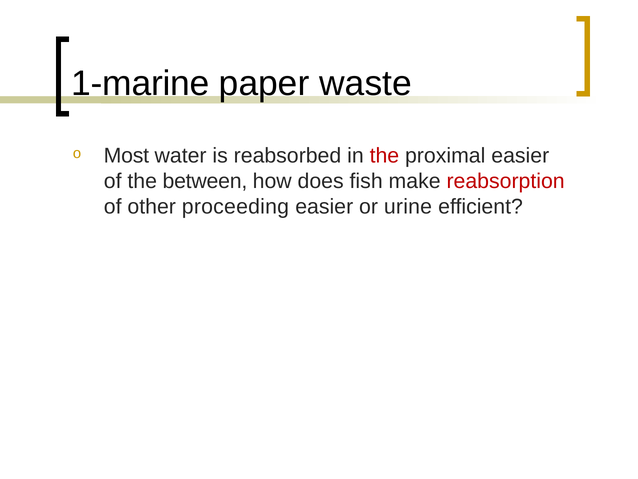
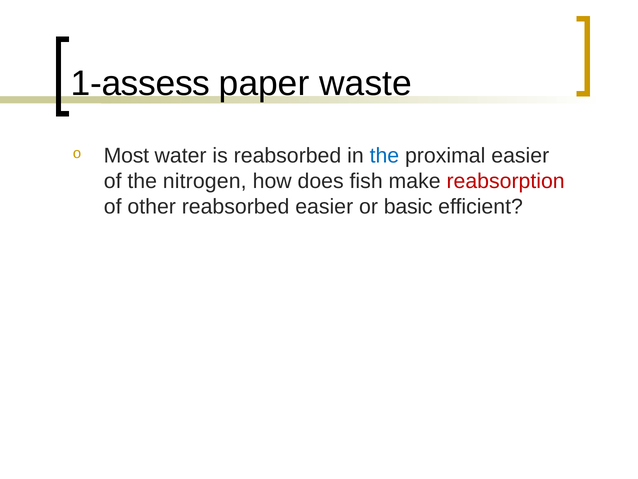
1-marine: 1-marine -> 1-assess (140, 83)
the colour: red -> blue (384, 156)
between: between -> nitrogen (205, 181)
other proceeding: proceeding -> reabsorbed (236, 207)
urine: urine -> basic (408, 207)
